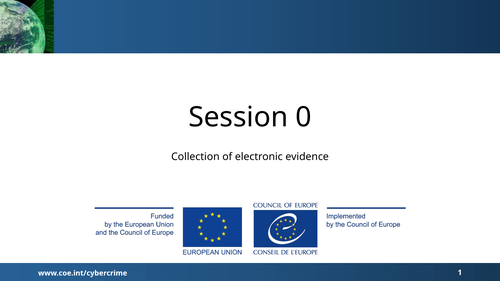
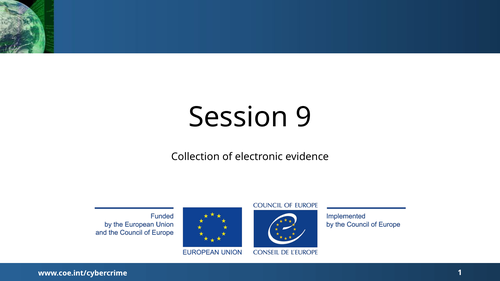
0: 0 -> 9 (304, 117)
